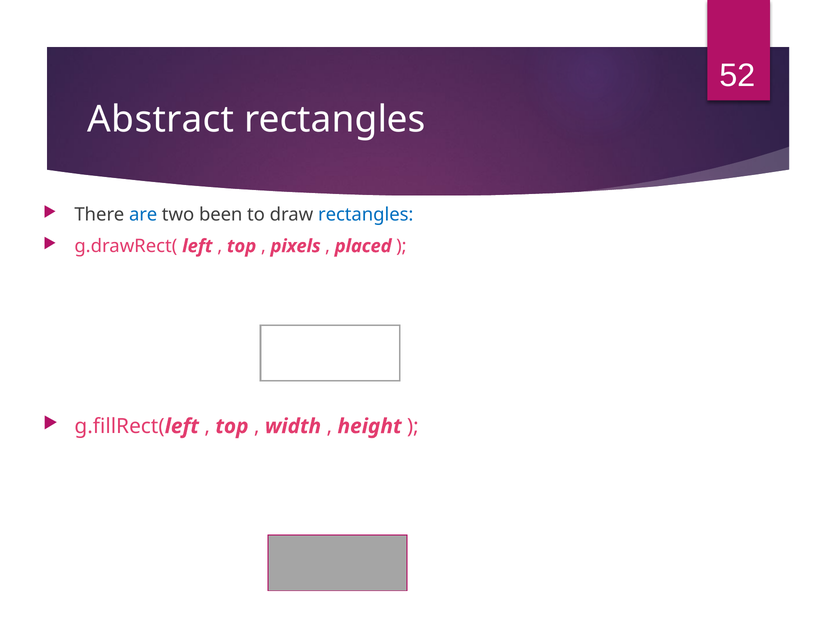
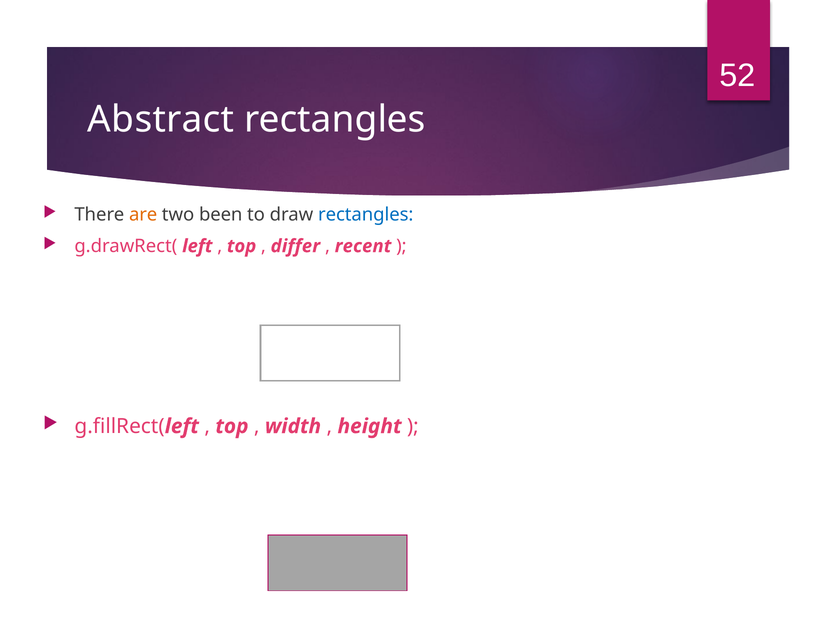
are colour: blue -> orange (143, 215)
pixels: pixels -> differ (295, 246)
placed: placed -> recent (363, 246)
